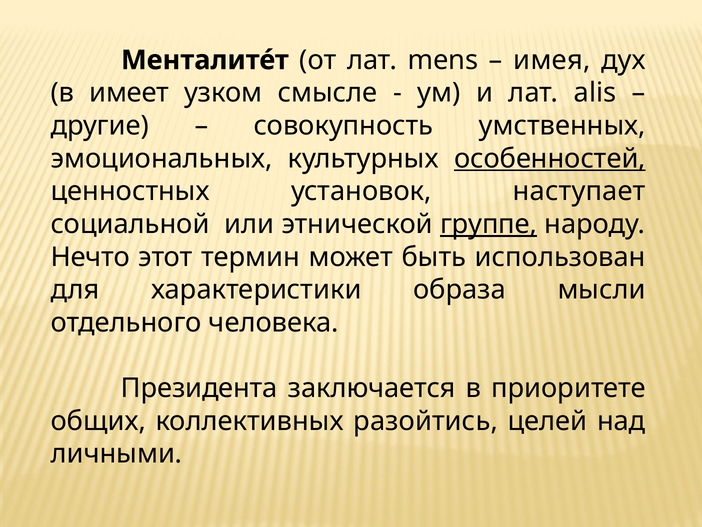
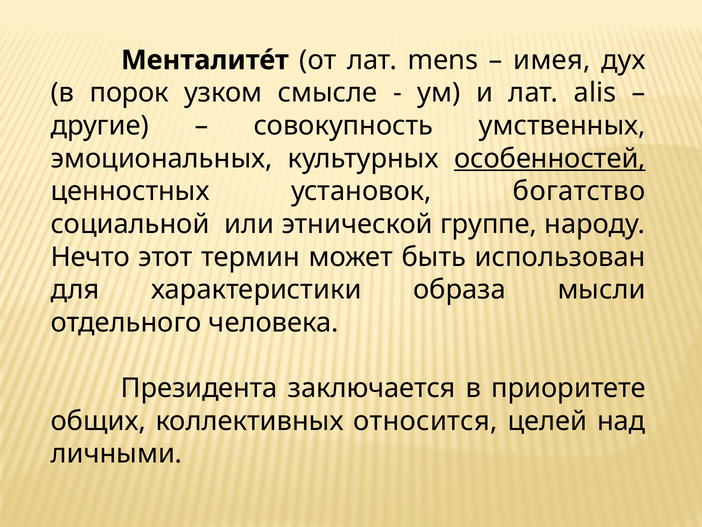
имеет: имеет -> порок (129, 93)
наступает: наступает -> богатство (579, 191)
группе underline: present -> none (489, 224)
разойтись: разойтись -> относится (425, 421)
